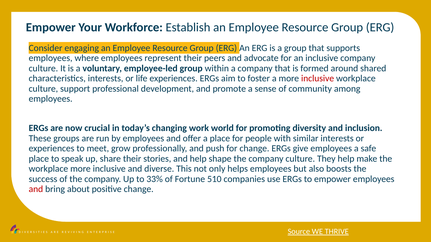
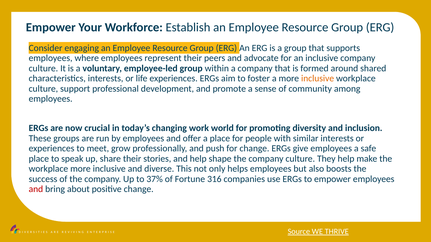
inclusive colour: red -> orange (318, 79)
33%: 33% -> 37% (155, 179)
510: 510 -> 316 (214, 179)
